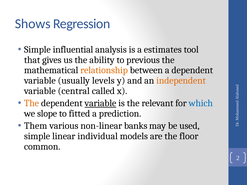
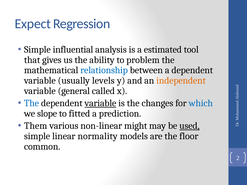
Shows: Shows -> Expect (33, 24)
estimates: estimates -> estimated (163, 50)
previous: previous -> problem (143, 60)
relationship colour: orange -> blue (104, 70)
central: central -> general (74, 91)
The colour: orange -> blue (32, 103)
relevant: relevant -> changes (157, 103)
banks: banks -> might (136, 126)
used underline: none -> present (189, 126)
individual: individual -> normality (98, 136)
